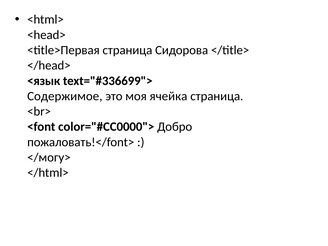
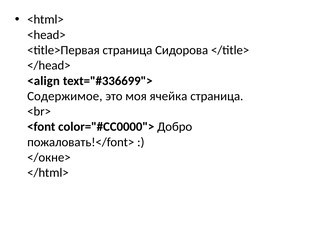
<язык: <язык -> <align (44, 81)
</могу>: </могу> -> </окне> (49, 157)
